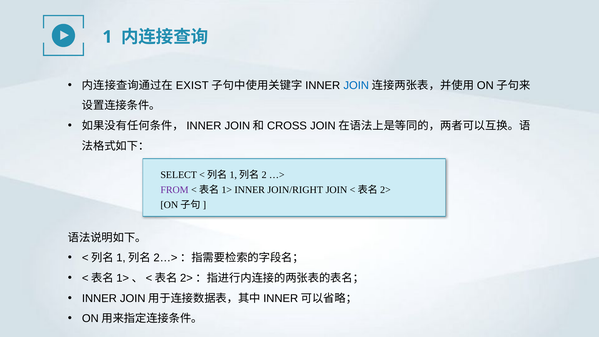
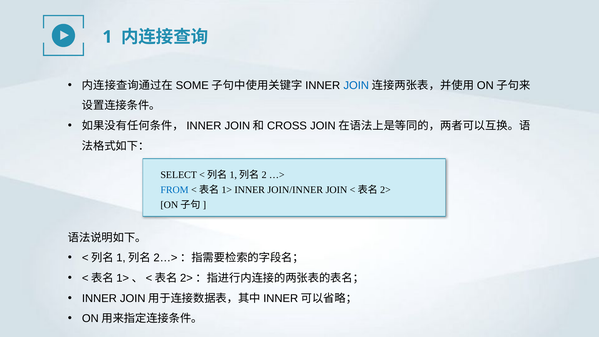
EXIST: EXIST -> SOME (192, 85)
FROM colour: purple -> blue (175, 190)
JOIN/RIGHT: JOIN/RIGHT -> JOIN/INNER (295, 190)
